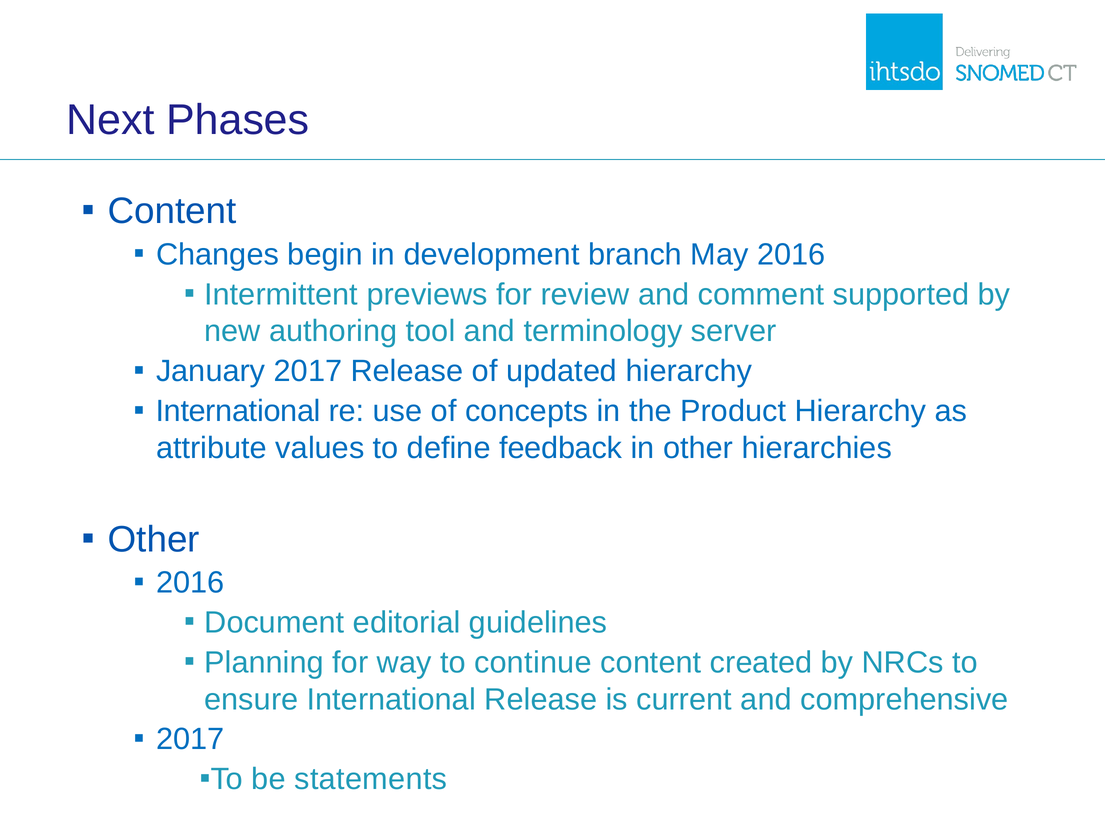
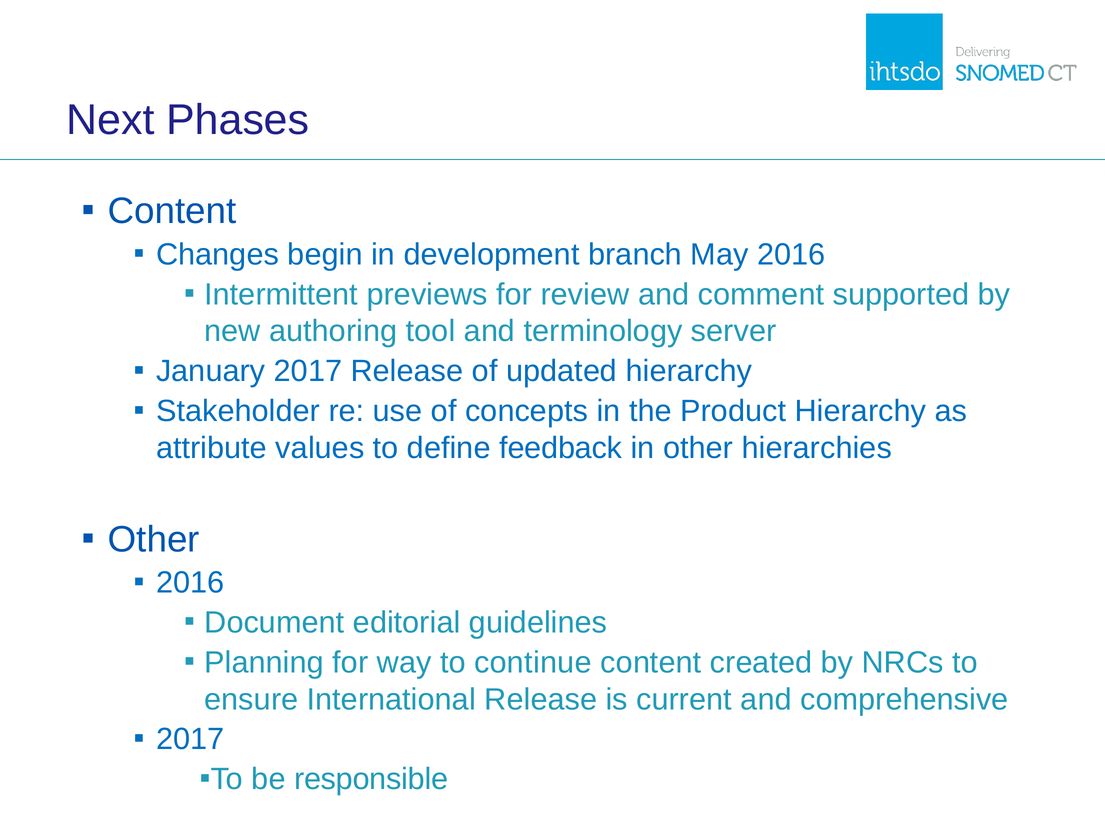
International: International -> Stakeholder (238, 411)
statements: statements -> responsible (371, 779)
